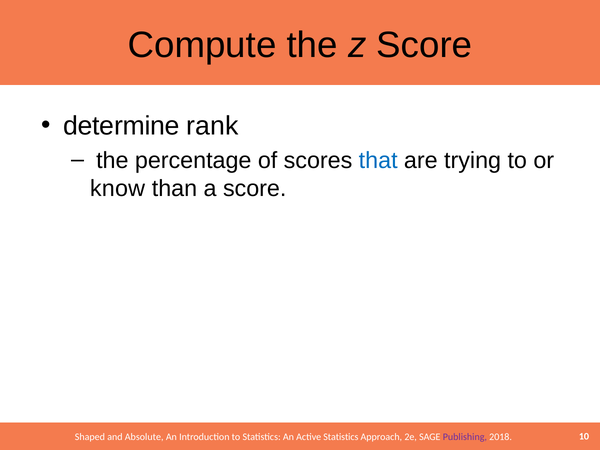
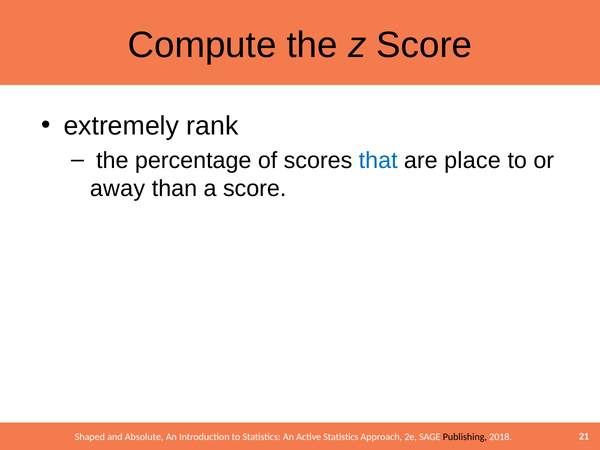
determine: determine -> extremely (121, 126)
trying: trying -> place (472, 160)
know: know -> away (117, 188)
Publishing colour: purple -> black (465, 437)
10: 10 -> 21 (584, 437)
